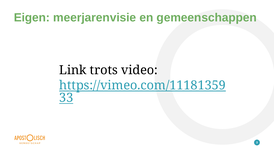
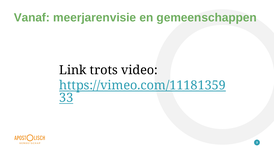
Eigen: Eigen -> Vanaf (32, 18)
